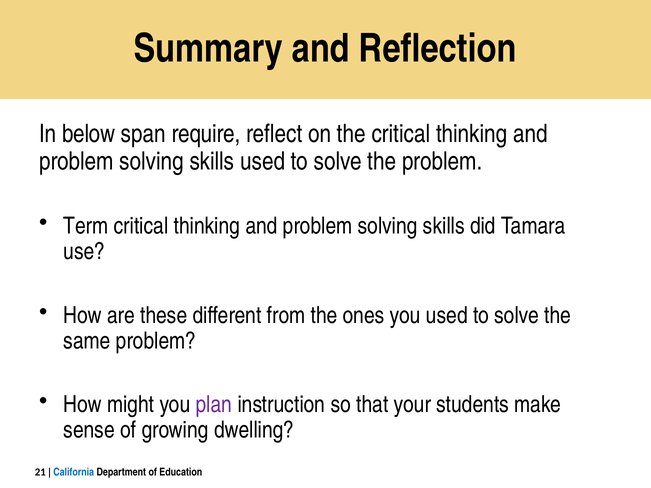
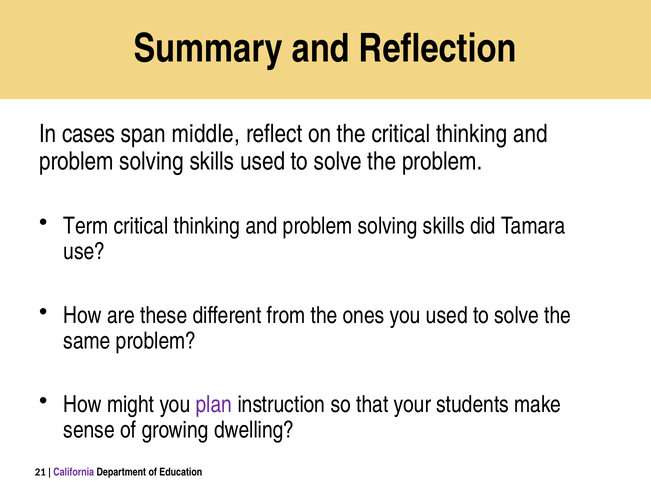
below: below -> cases (89, 134)
require: require -> middle (206, 134)
California colour: blue -> purple (74, 472)
